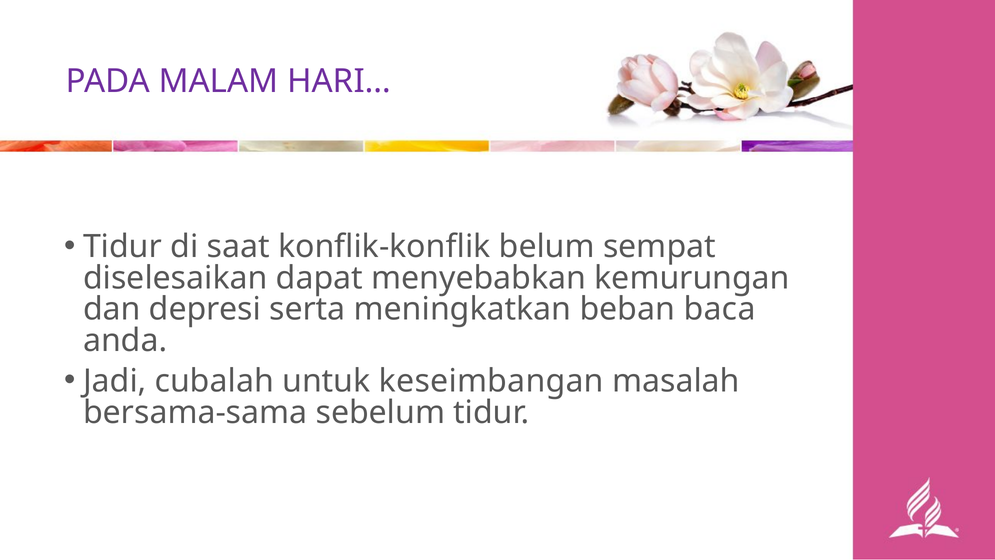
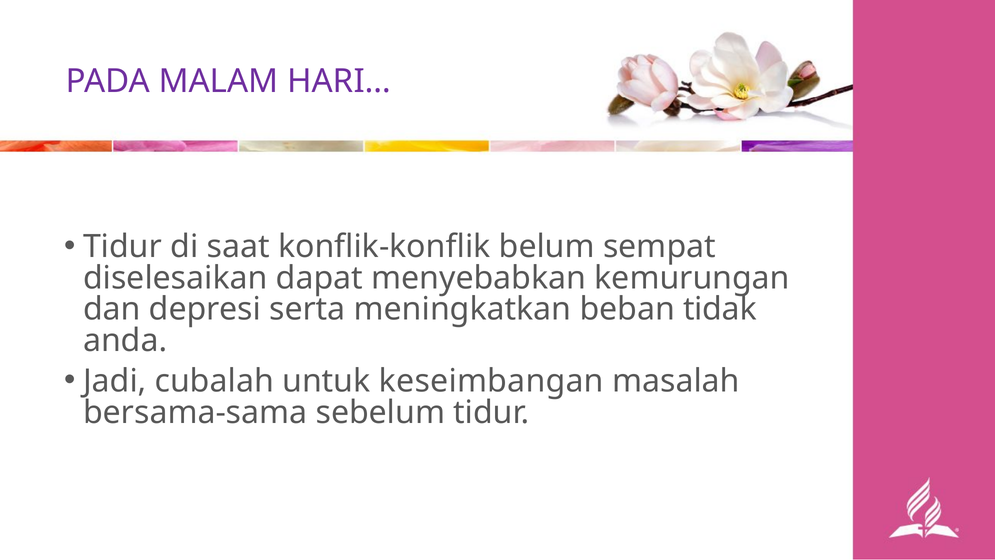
baca: baca -> tidak (720, 309)
